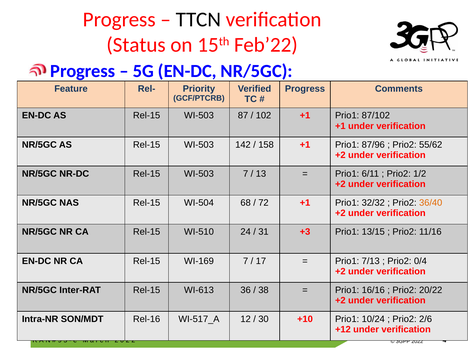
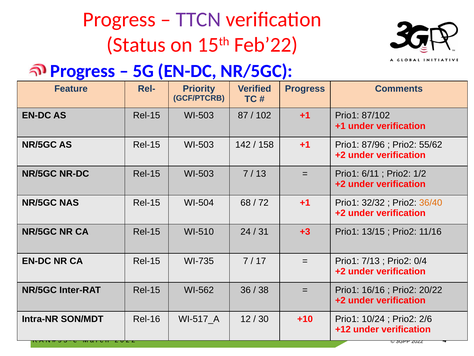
TTCN colour: black -> purple (198, 20)
WI-169: WI-169 -> WI-735 (199, 261)
WI-613: WI-613 -> WI-562 (199, 290)
